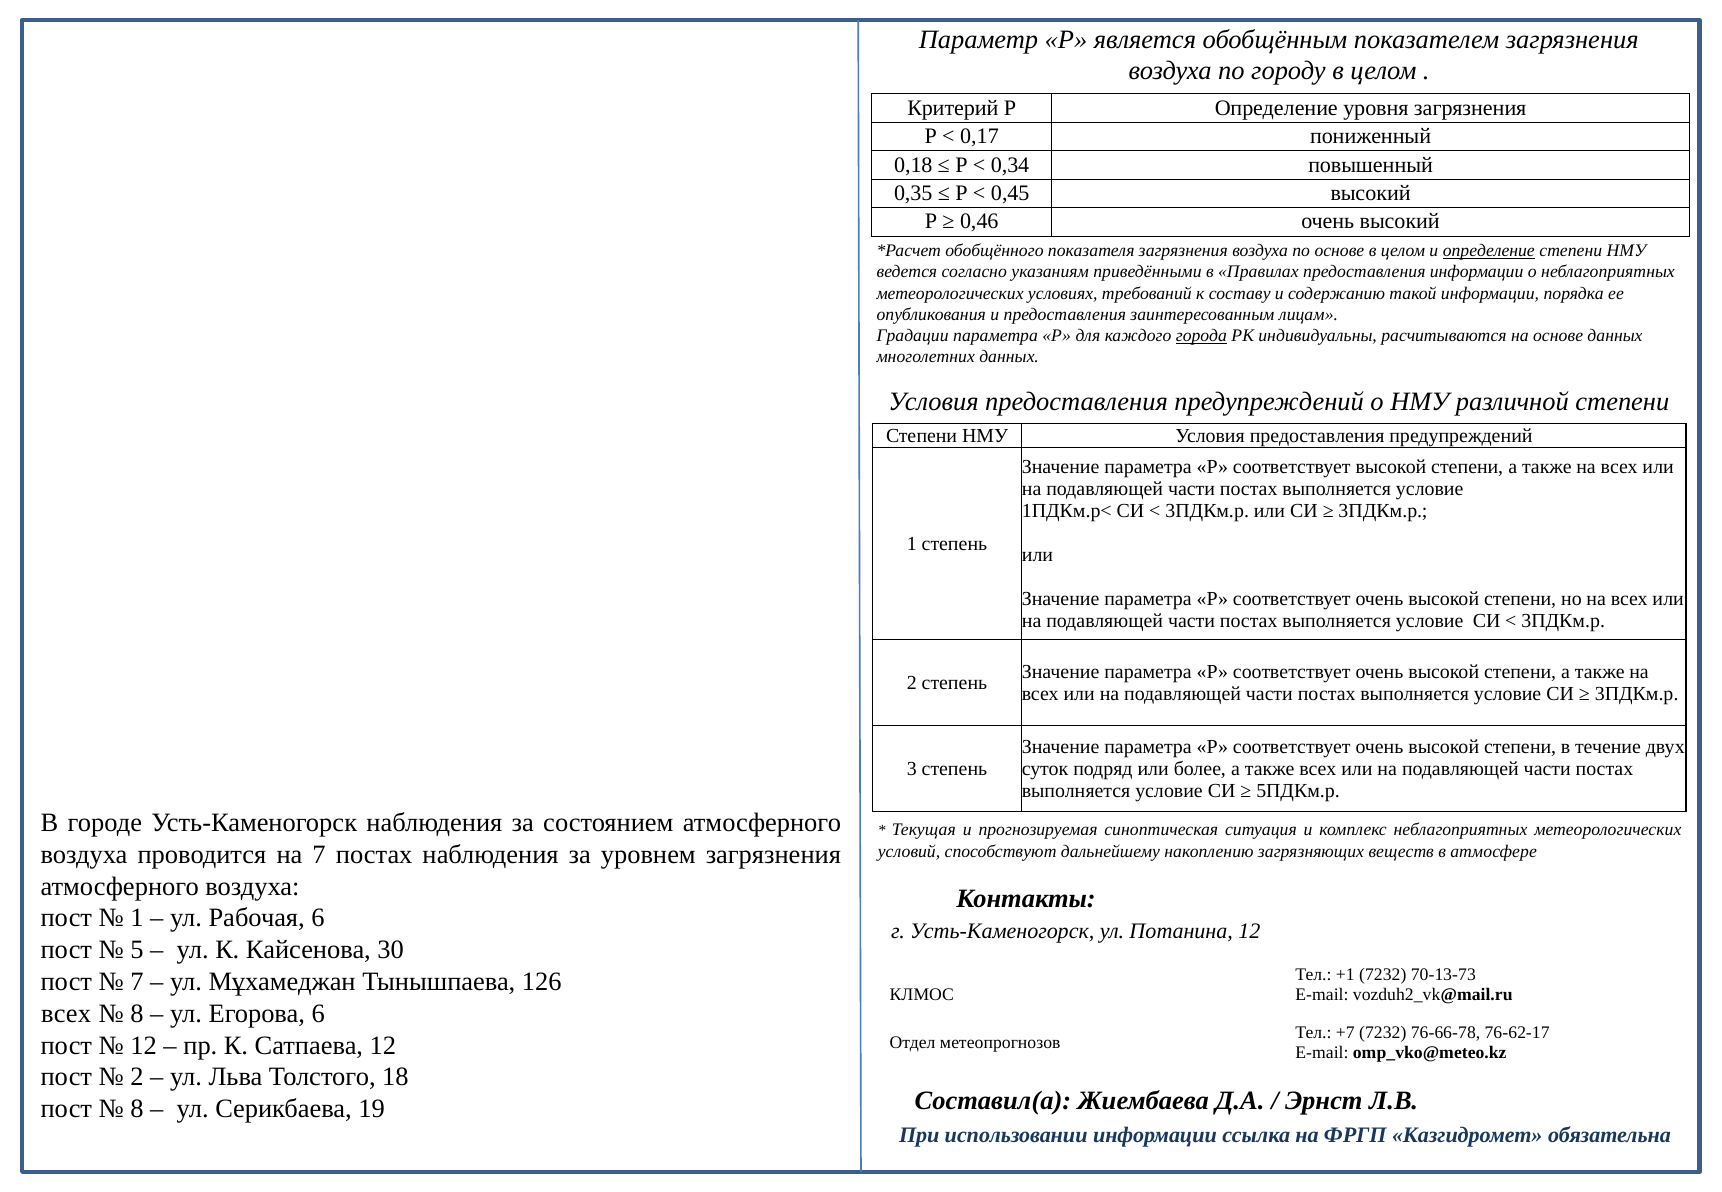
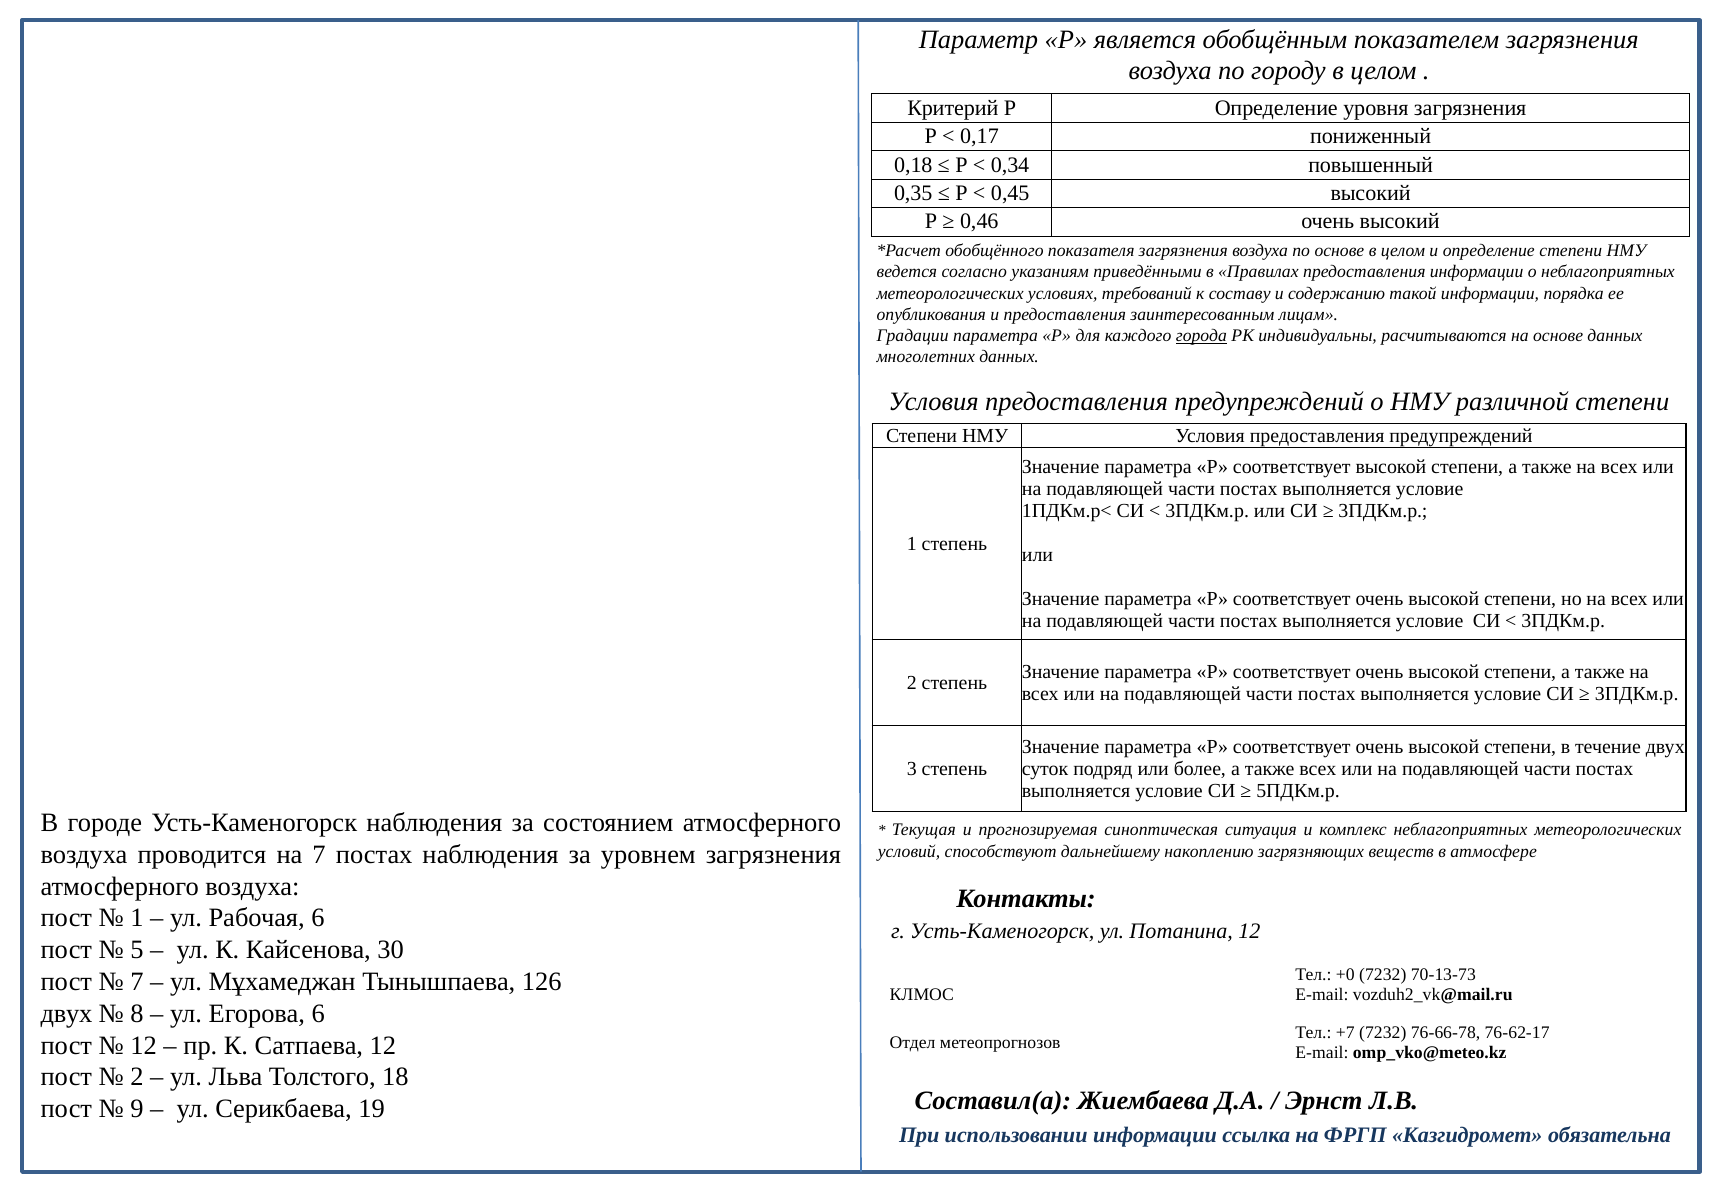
определение underline: present -> none (1489, 251)
+1: +1 -> +0 (1345, 975)
всех: всех -> двух (66, 1014)
8: 8 -> 9 (137, 1109)
